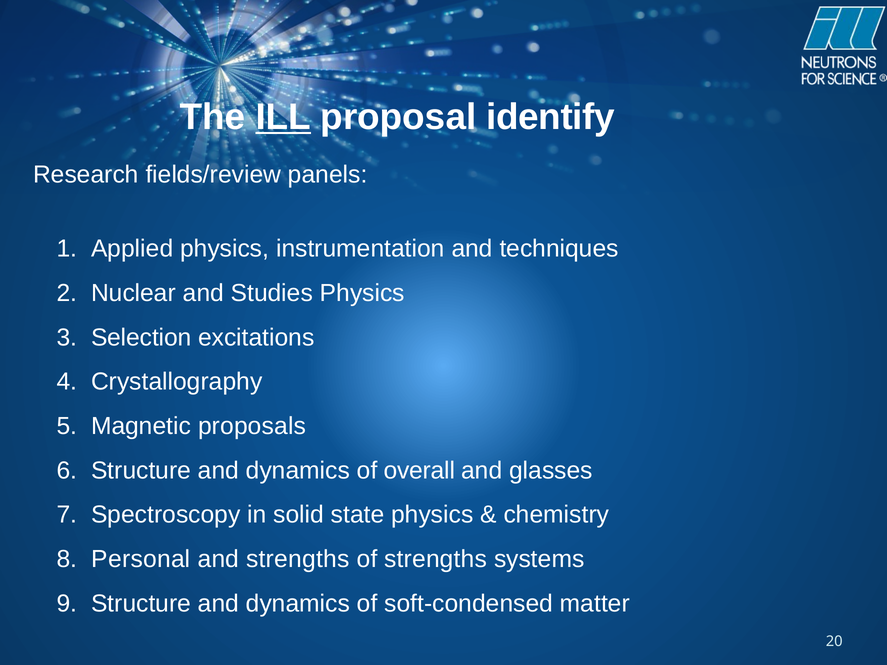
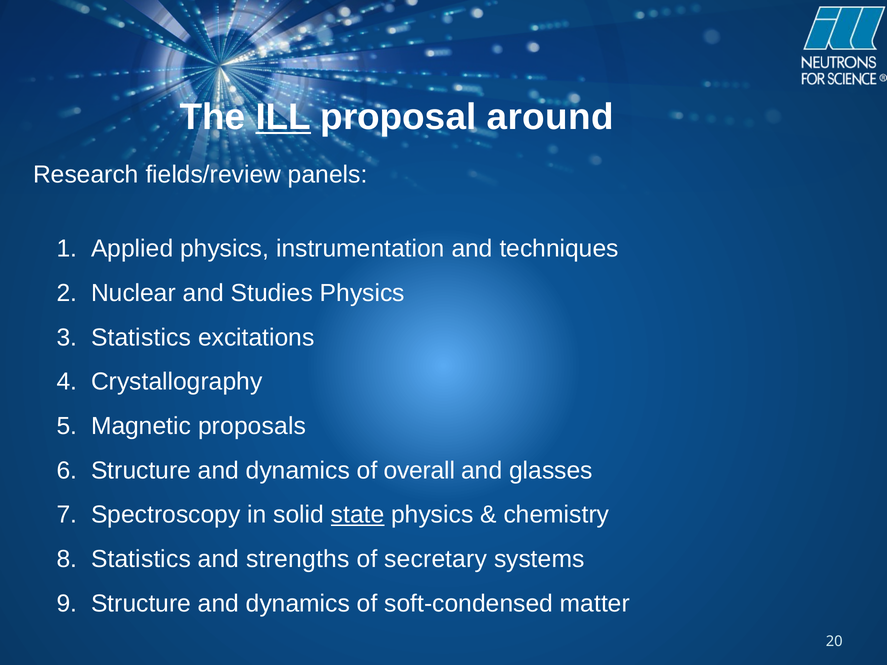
identify: identify -> around (550, 117)
Selection: Selection -> Statistics (141, 338)
state underline: none -> present (358, 515)
Personal: Personal -> Statistics (141, 559)
of strengths: strengths -> secretary (436, 559)
